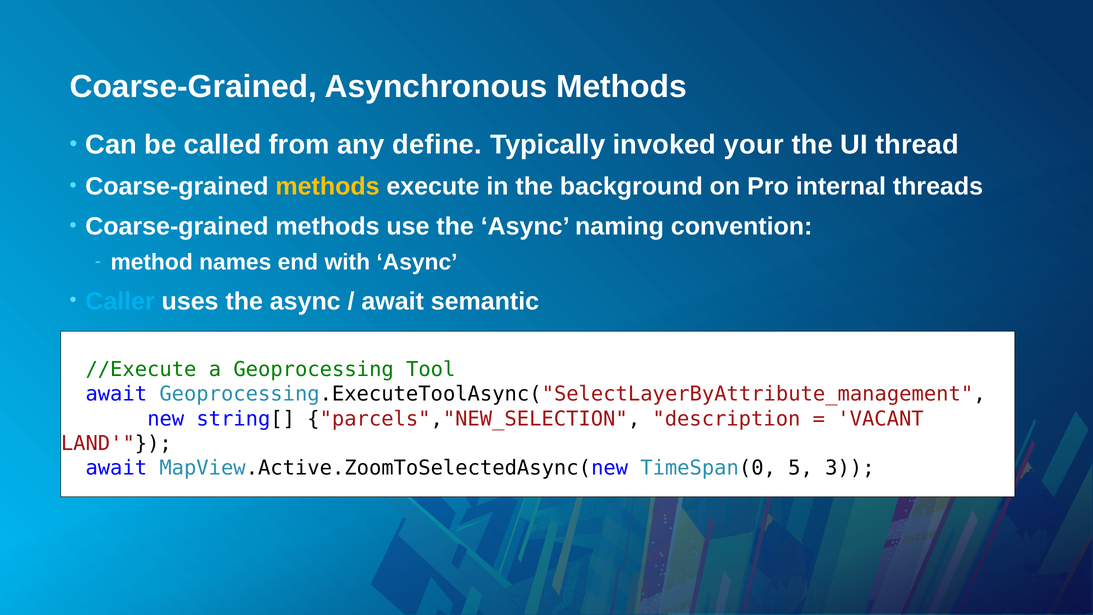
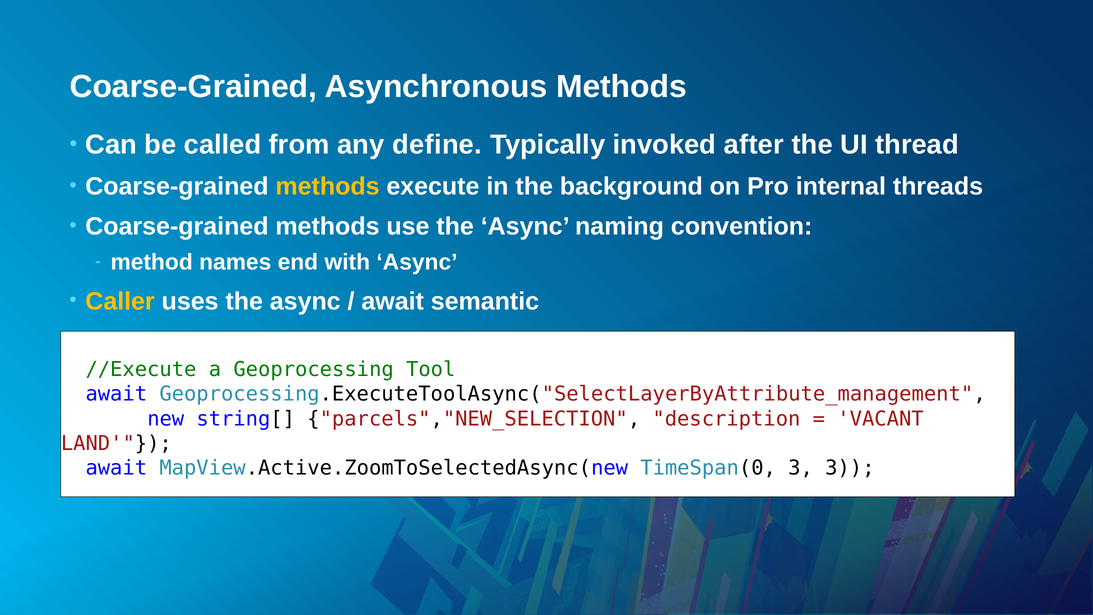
your: your -> after (754, 145)
Caller colour: light blue -> yellow (120, 301)
TimeSpan(0 5: 5 -> 3 (801, 468)
